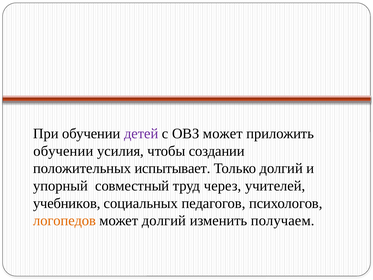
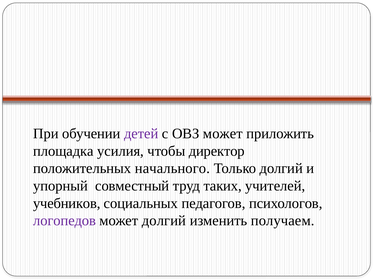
обучении: обучении -> площадка (63, 151)
создании: создании -> директор (217, 151)
испытывает: испытывает -> начального (172, 168)
через: через -> таких (223, 186)
логопедов colour: orange -> purple (65, 221)
